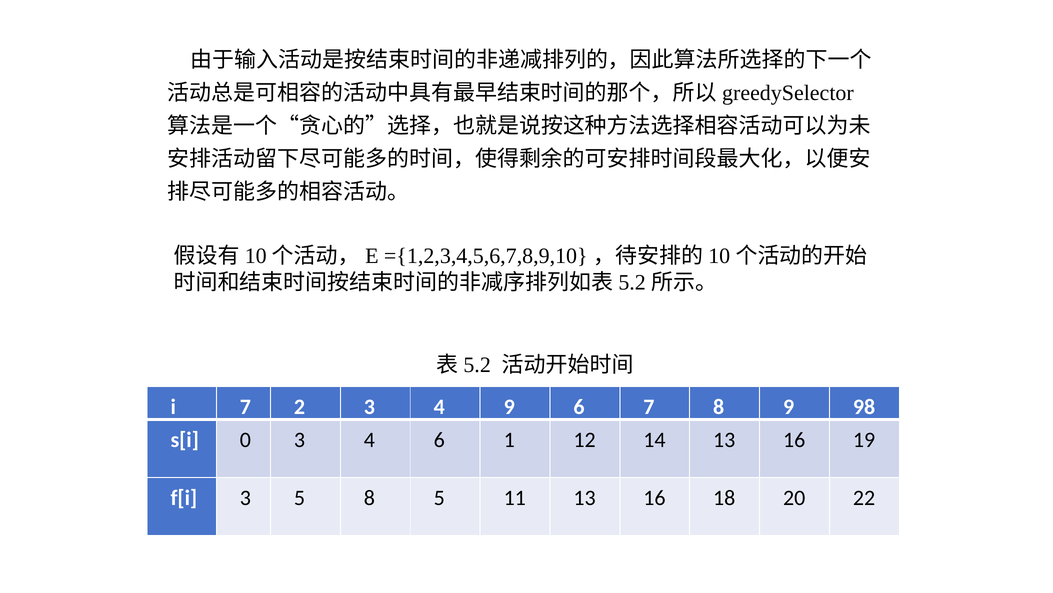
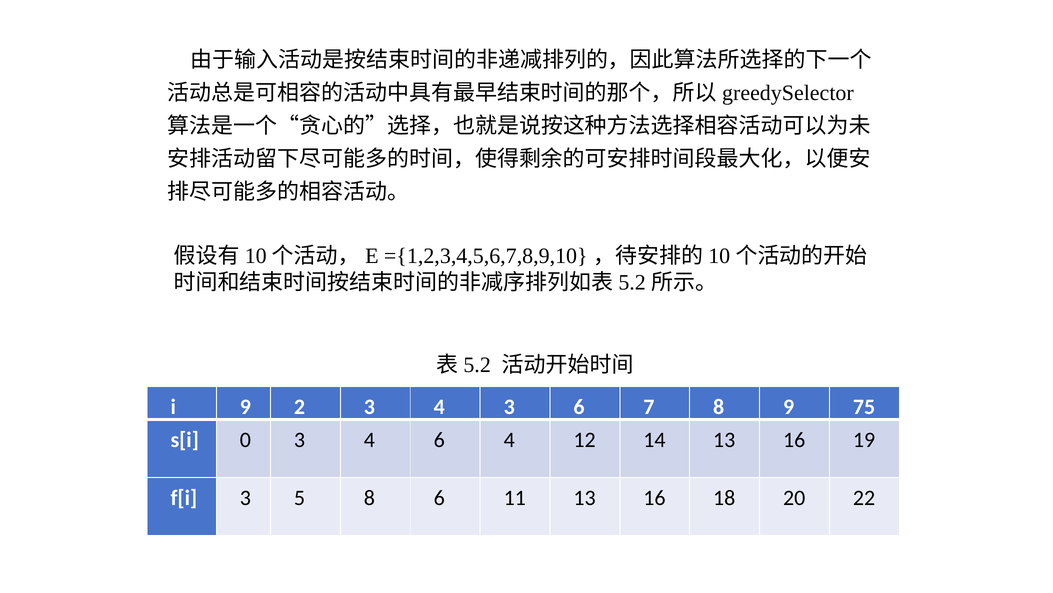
i 7: 7 -> 9 (245, 406)
4 9: 9 -> 3 (509, 406)
98: 98 -> 75 (864, 406)
6 1: 1 -> 4 (509, 439)
8 5: 5 -> 6 (439, 497)
